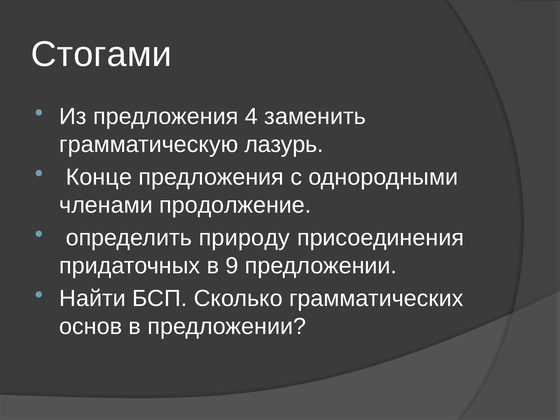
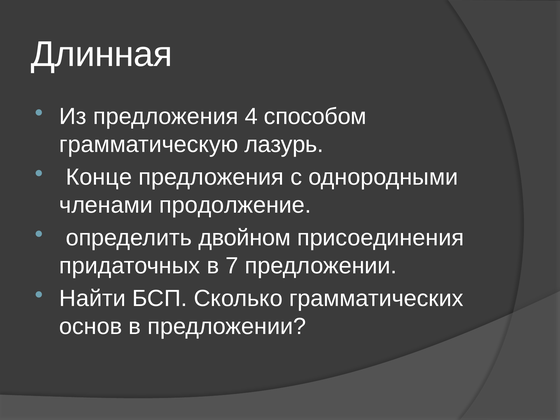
Стогами: Стогами -> Длинная (102, 54)
заменить: заменить -> способом (315, 116)
природу: природу -> двойном (245, 238)
9: 9 -> 7 (232, 266)
